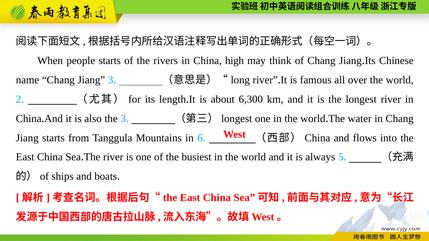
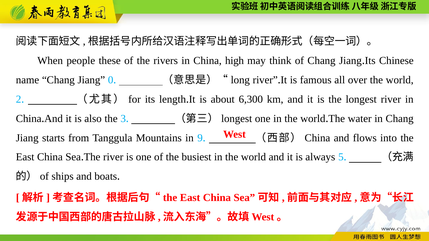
people starts: starts -> these (110, 61)
Jiang 3: 3 -> 0 (111, 80)
6: 6 -> 9 (200, 138)
